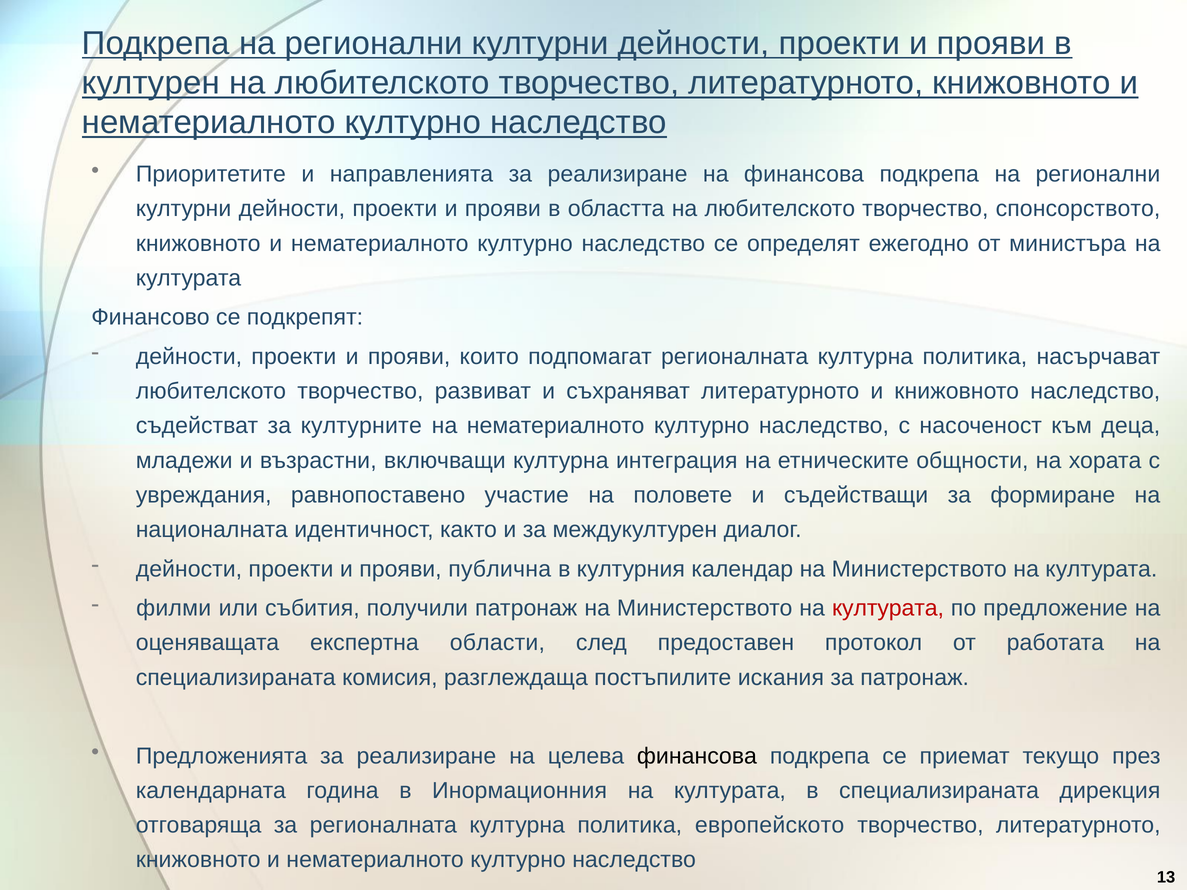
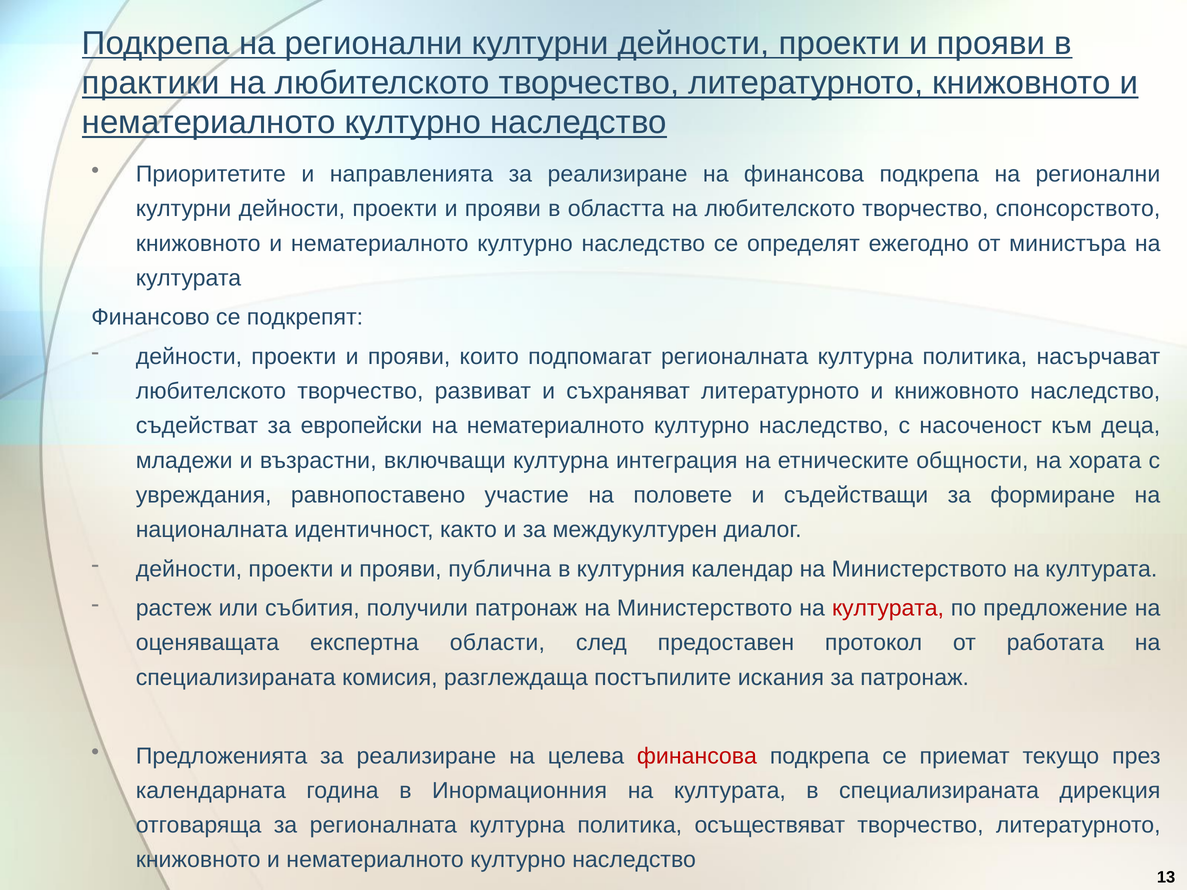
културен: културен -> практики (151, 83)
културните: културните -> европейски (361, 426)
филми: филми -> растеж (174, 608)
финансова colour: black -> red (697, 756)
европейското: европейското -> осъществяват (770, 825)
